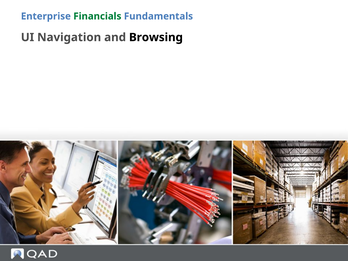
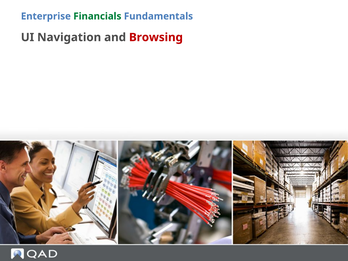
Browsing colour: black -> red (156, 37)
